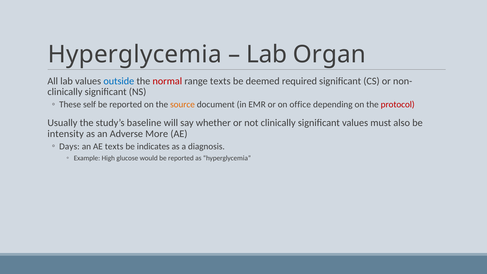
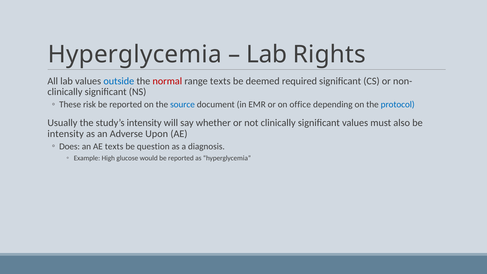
Organ: Organ -> Rights (329, 55)
self: self -> risk (90, 104)
source colour: orange -> blue (183, 104)
protocol colour: red -> blue (398, 104)
study’s baseline: baseline -> intensity (144, 123)
More: More -> Upon (157, 134)
Days: Days -> Does (70, 146)
indicates: indicates -> question (153, 146)
